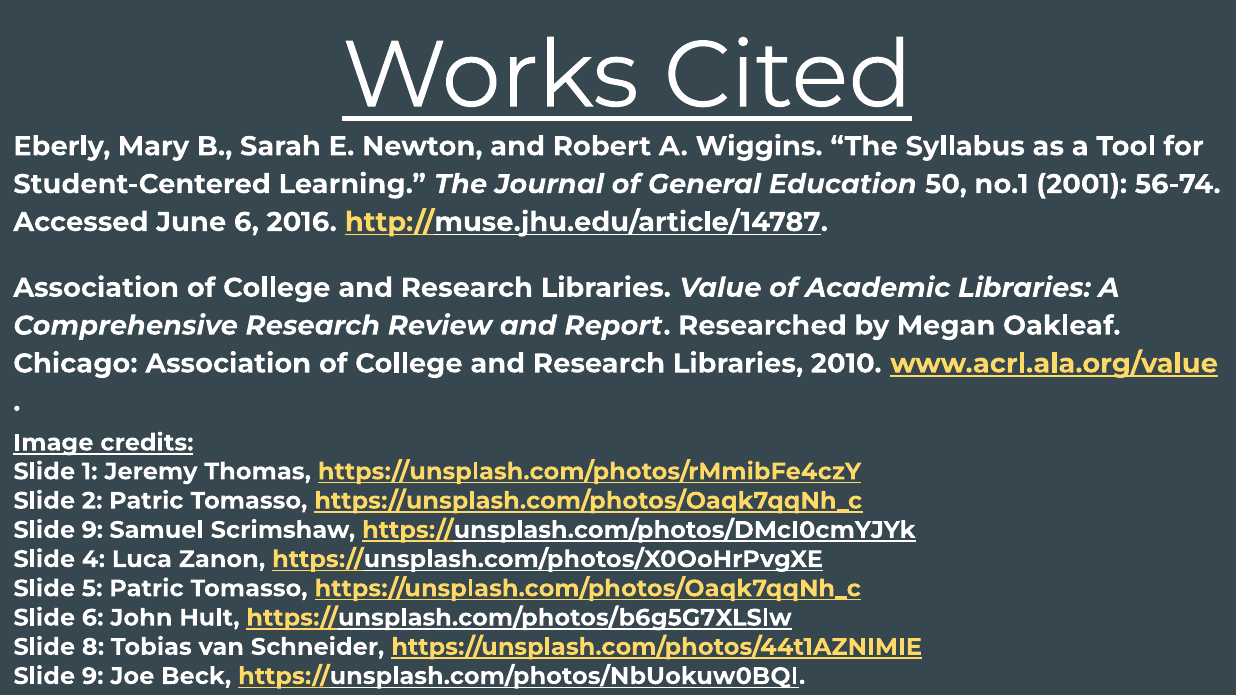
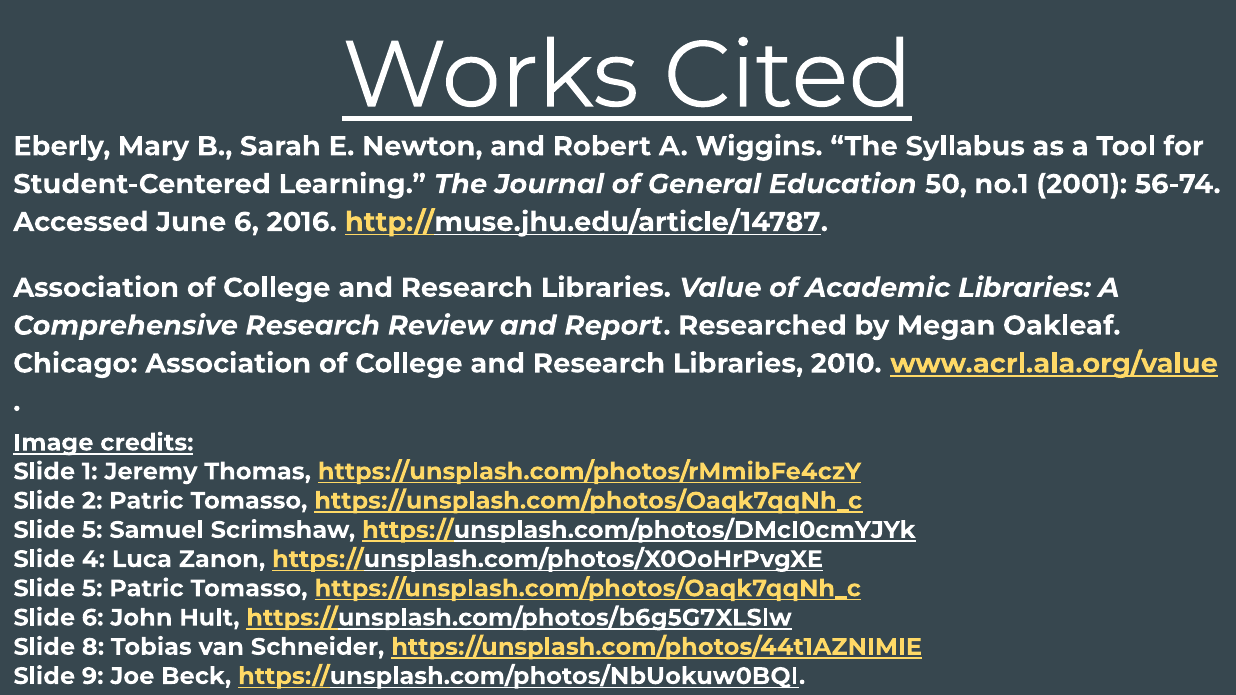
9: 9 -> 5 (92, 530)
